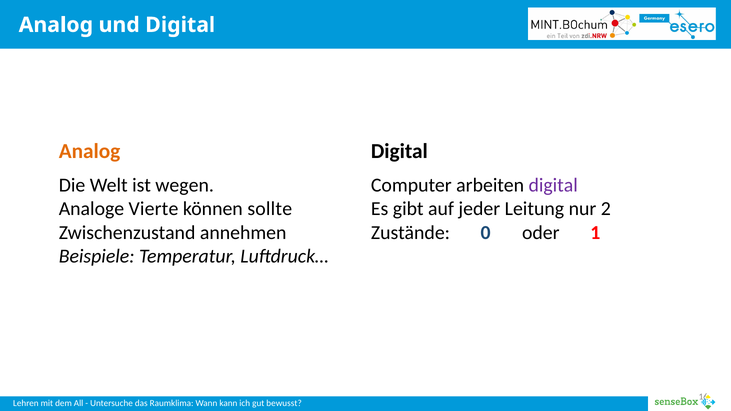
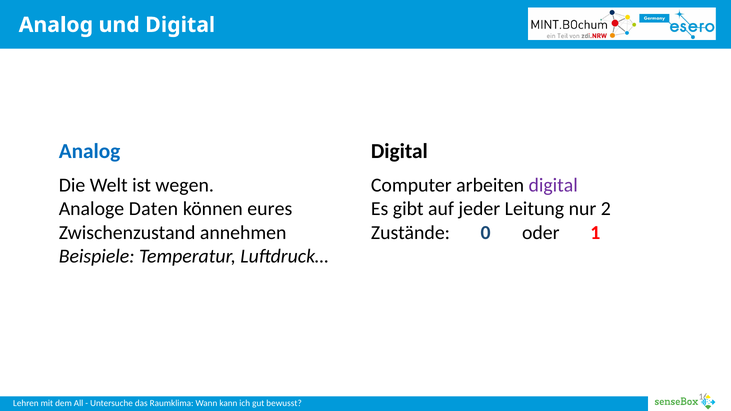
Analog colour: orange -> blue (90, 151)
Vierte: Vierte -> Daten (153, 209)
sollte: sollte -> eures (270, 209)
